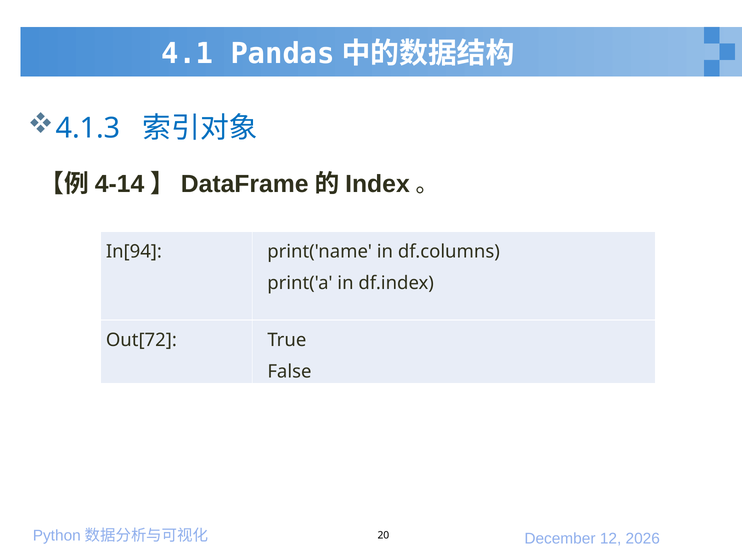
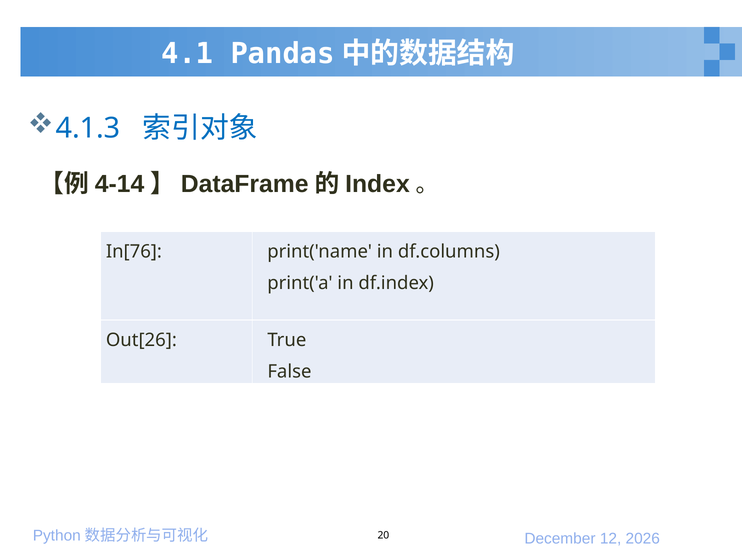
In[94: In[94 -> In[76 (134, 251)
Out[72: Out[72 -> Out[26 (141, 340)
